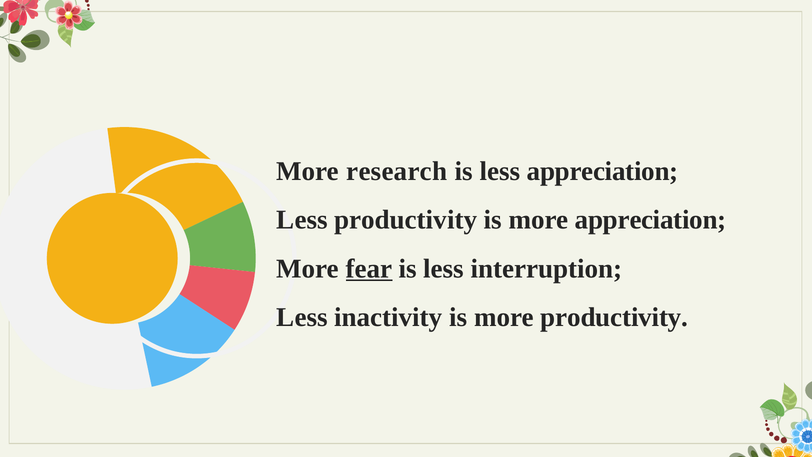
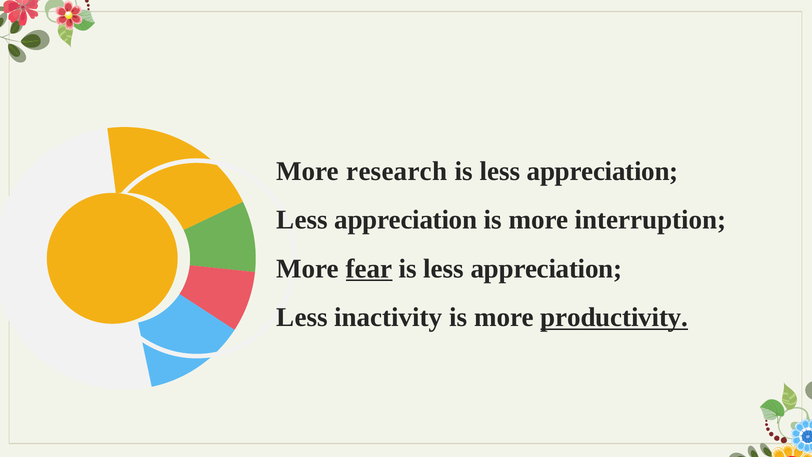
productivity: productivity -> appreciation (406, 220)
more appreciation: appreciation -> interruption (651, 220)
interruption: interruption -> appreciation (546, 269)
productivity underline: none -> present (614, 317)
